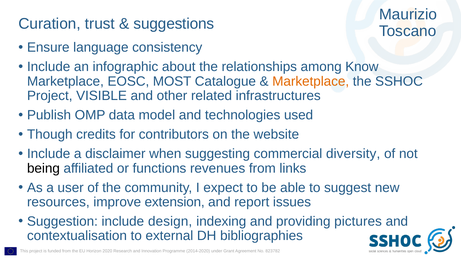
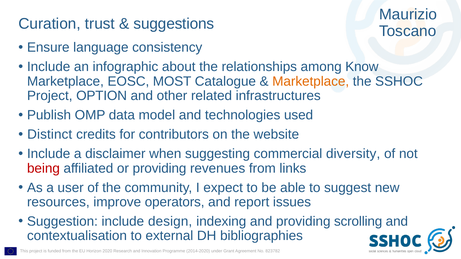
VISIBLE: VISIBLE -> OPTION (102, 96)
Though: Though -> Distinct (50, 135)
being colour: black -> red (43, 168)
or functions: functions -> providing (160, 168)
extension: extension -> operators (175, 202)
pictures: pictures -> scrolling (358, 222)
